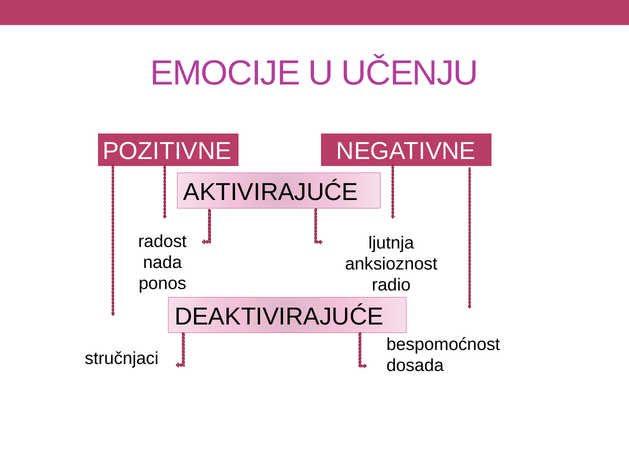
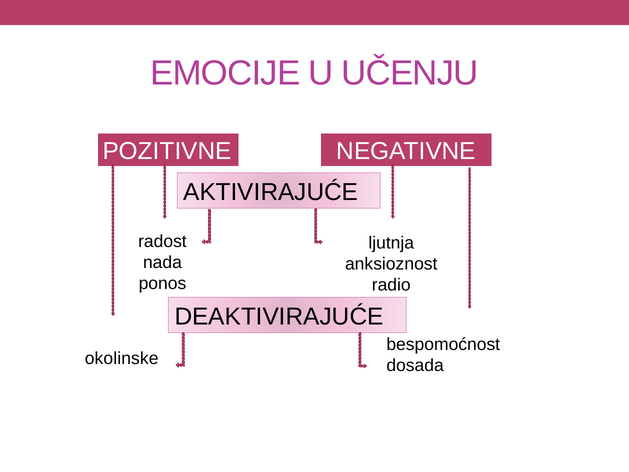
stručnjaci: stručnjaci -> okolinske (122, 358)
